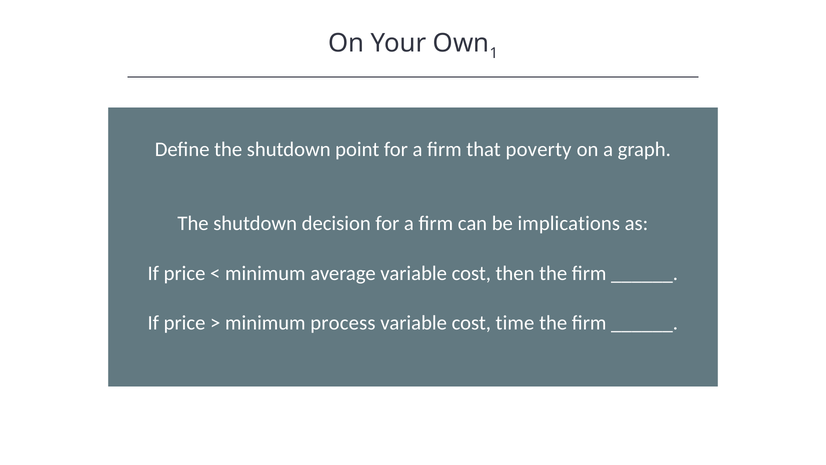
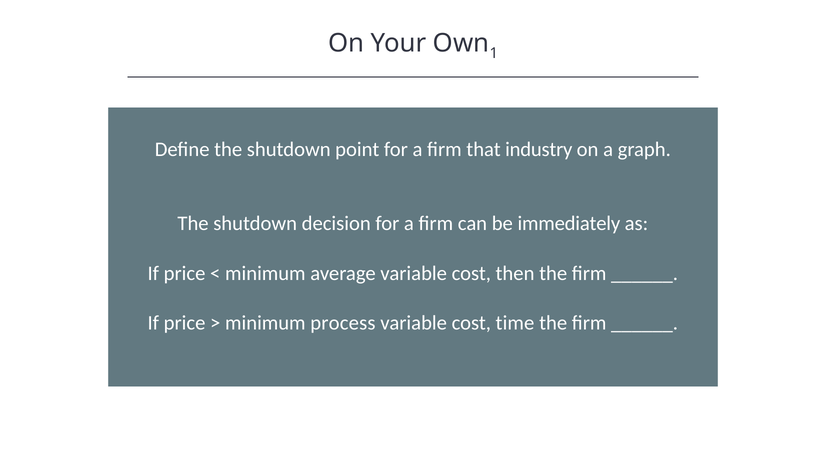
poverty: poverty -> industry (539, 149)
implications: implications -> immediately (569, 223)
